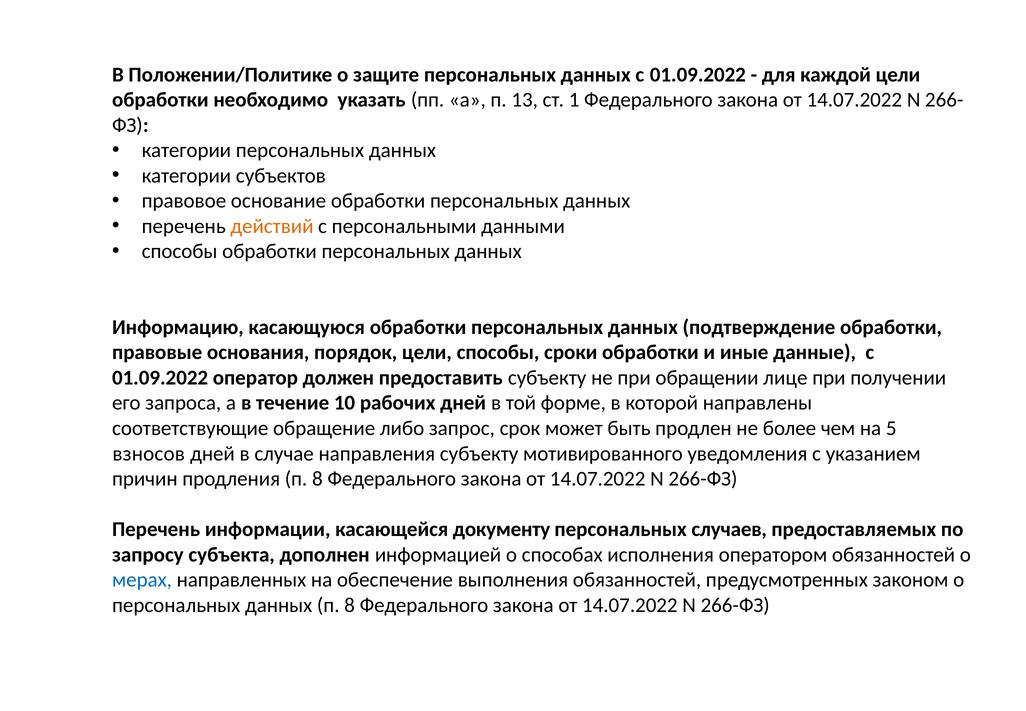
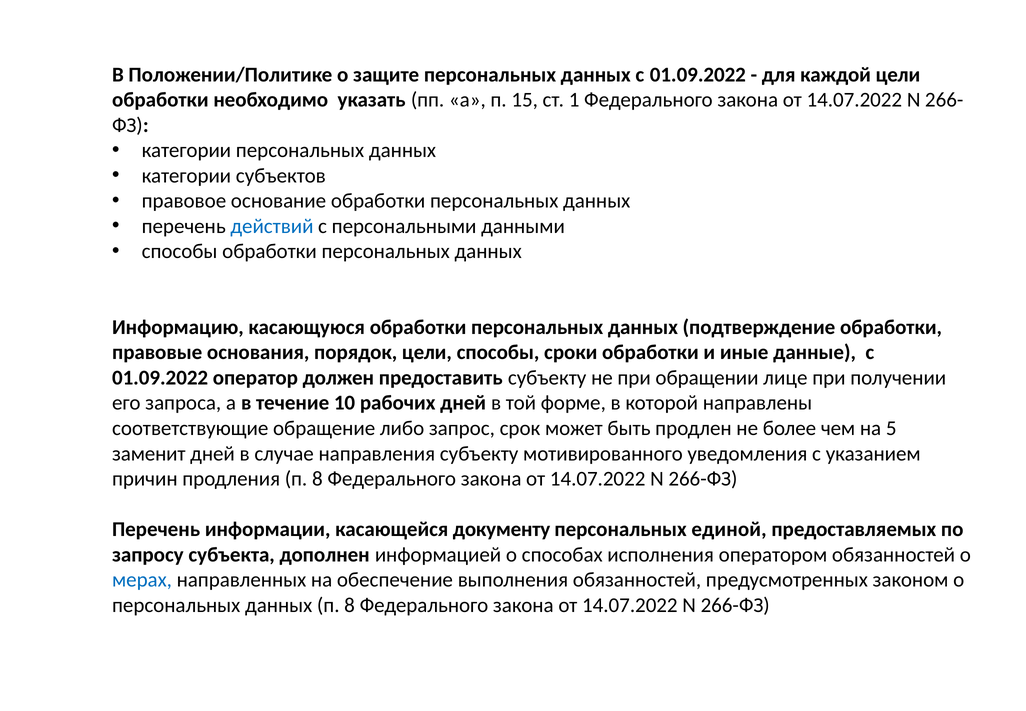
13: 13 -> 15 (525, 100)
действий colour: orange -> blue (272, 226)
взносов: взносов -> заменит (149, 453)
случаев: случаев -> единой (729, 529)
